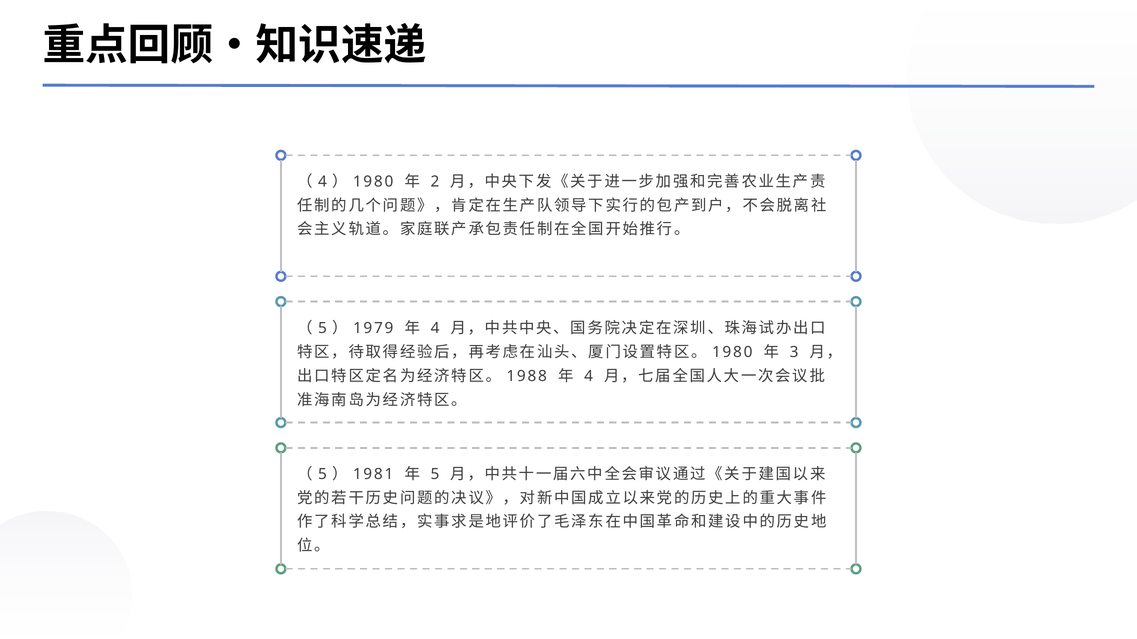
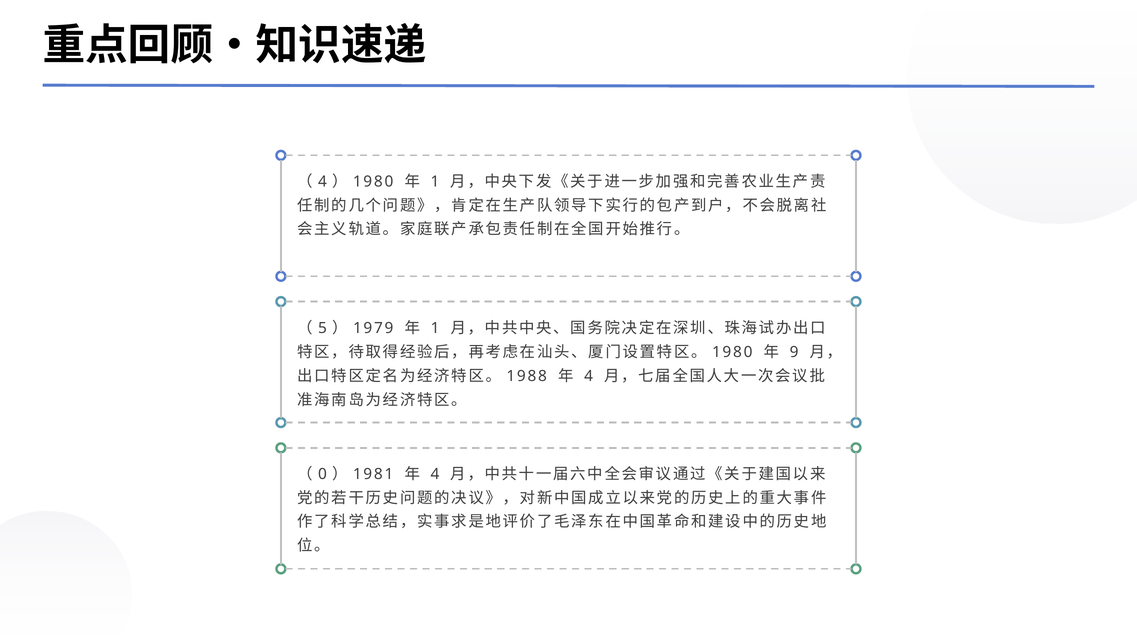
2: 2 -> 1 (435, 182)
4: 4 -> 1 (435, 328)
3: 3 -> 9 (794, 352)
5: 5 -> 0 (322, 475)
5: 5 -> 4 (435, 475)
